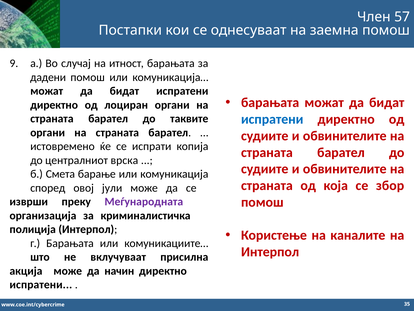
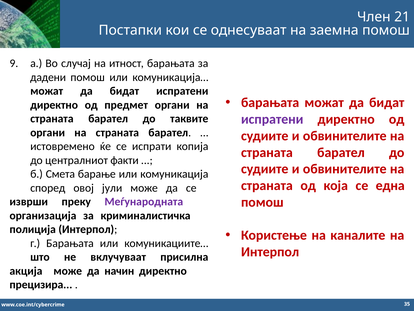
57: 57 -> 21 (402, 17)
лоциран: лоциран -> предмет (126, 105)
испратени colour: blue -> purple (272, 119)
врска: врска -> факти (125, 160)
збор: збор -> една (390, 185)
испратени: испратени -> прецизира (41, 284)
